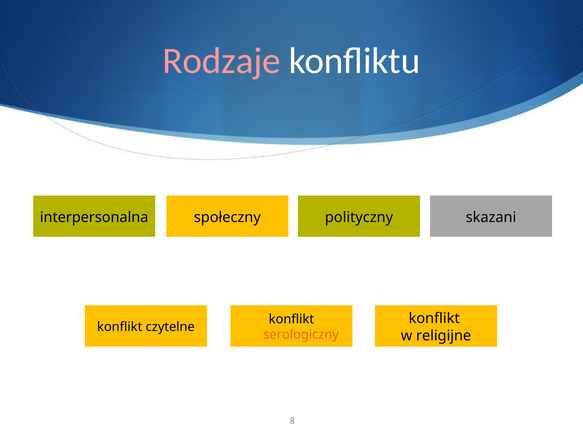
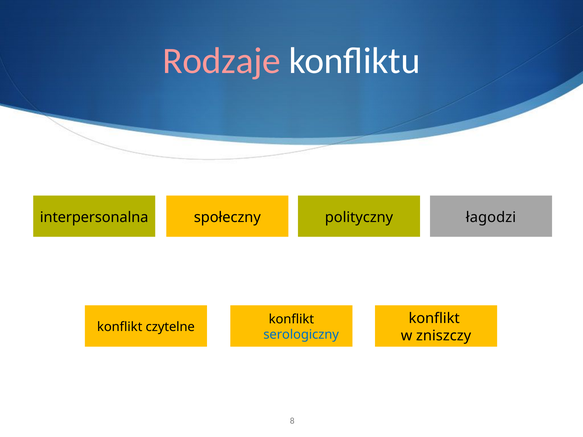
skazani: skazani -> łagodzi (491, 217)
serologiczny colour: orange -> blue (301, 335)
religijne: religijne -> zniszczy (444, 336)
